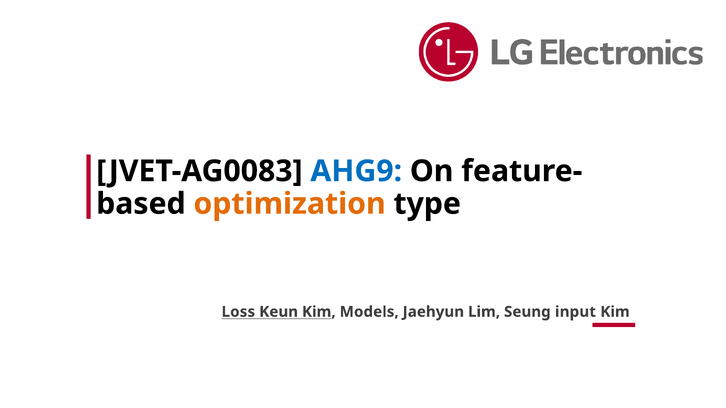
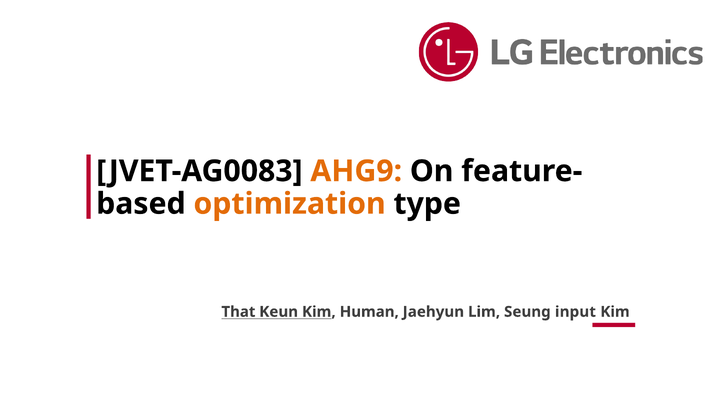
AHG9 colour: blue -> orange (356, 171)
Loss: Loss -> That (238, 312)
Models: Models -> Human (369, 312)
